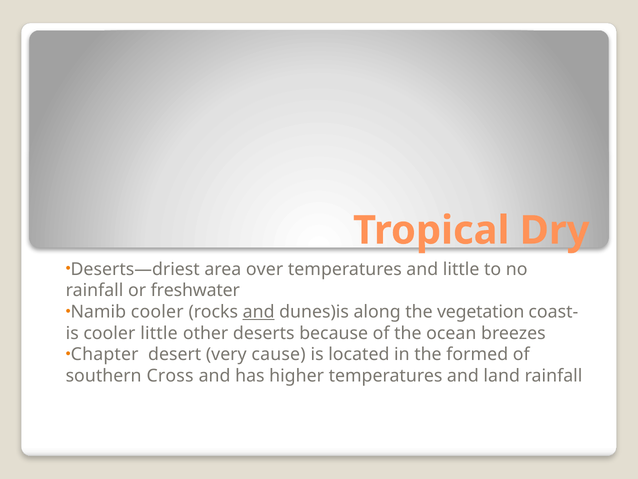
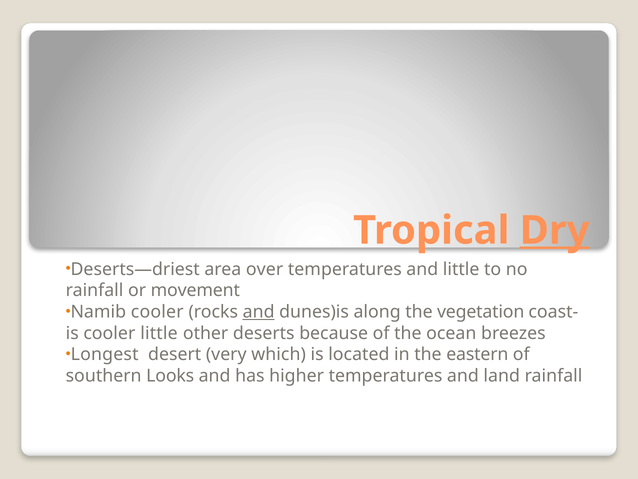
Dry underline: none -> present (555, 230)
freshwater: freshwater -> movement (195, 290)
Chapter: Chapter -> Longest (105, 354)
cause: cause -> which (279, 354)
formed: formed -> eastern (477, 354)
Cross: Cross -> Looks (170, 376)
